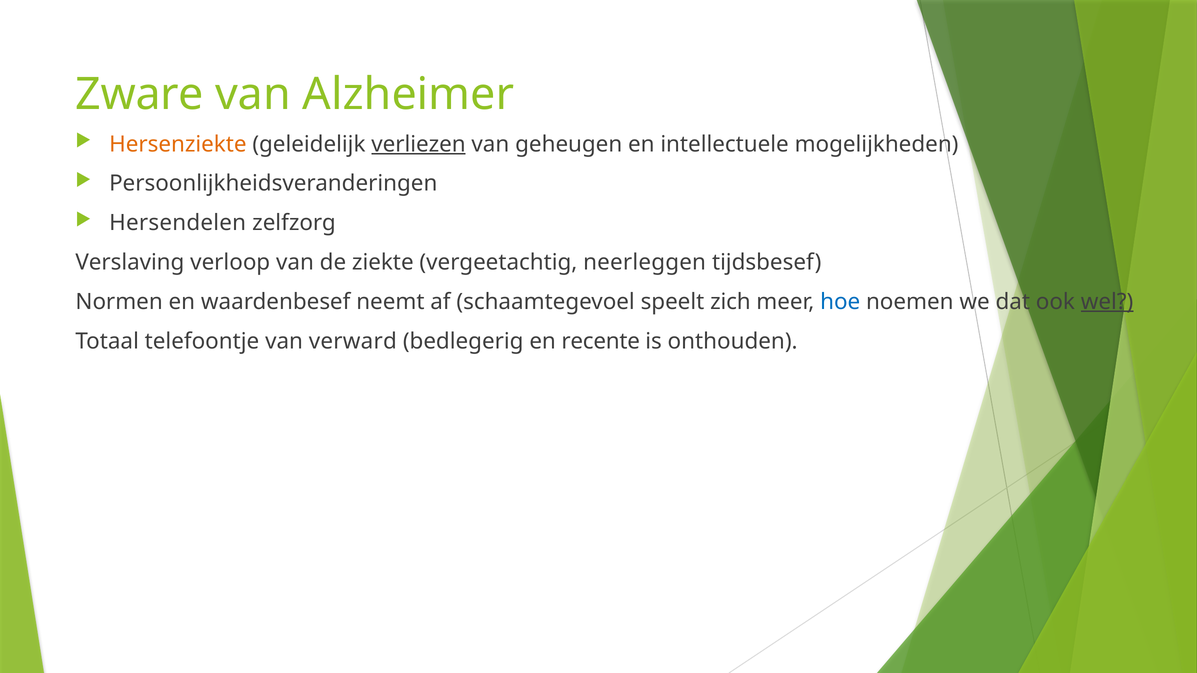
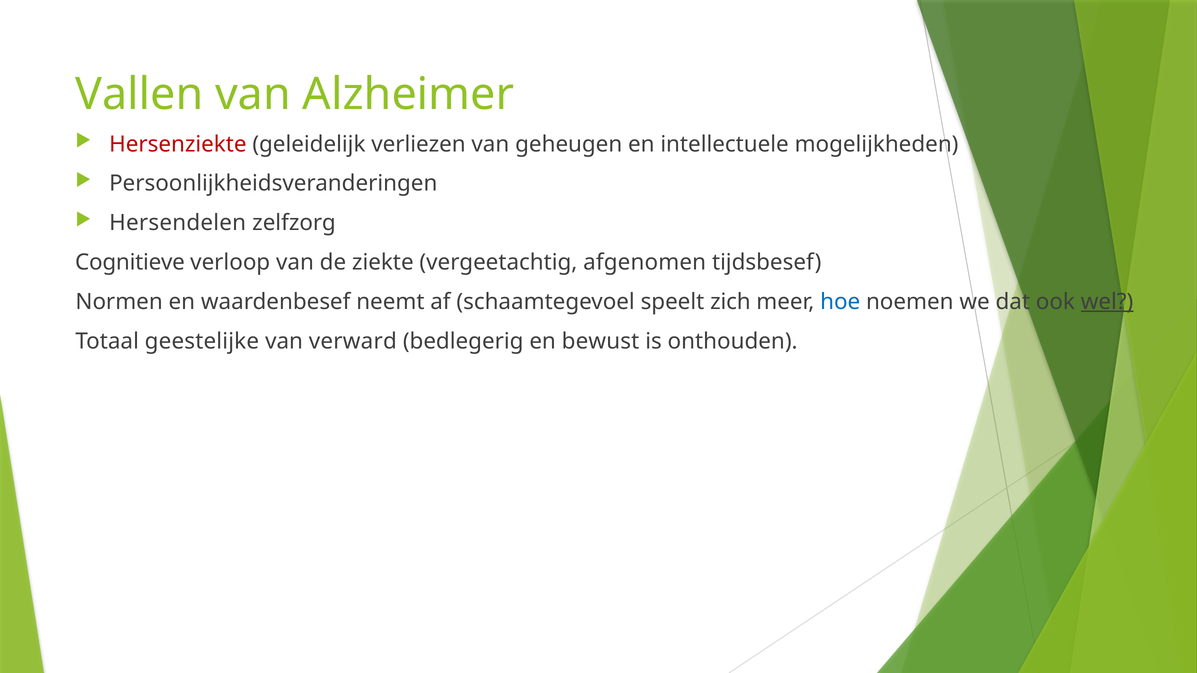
Zware: Zware -> Vallen (139, 94)
Hersenziekte colour: orange -> red (178, 144)
verliezen underline: present -> none (418, 144)
Verslaving: Verslaving -> Cognitieve (130, 262)
neerleggen: neerleggen -> afgenomen (645, 262)
telefoontje: telefoontje -> geestelijke (202, 341)
recente: recente -> bewust (601, 341)
